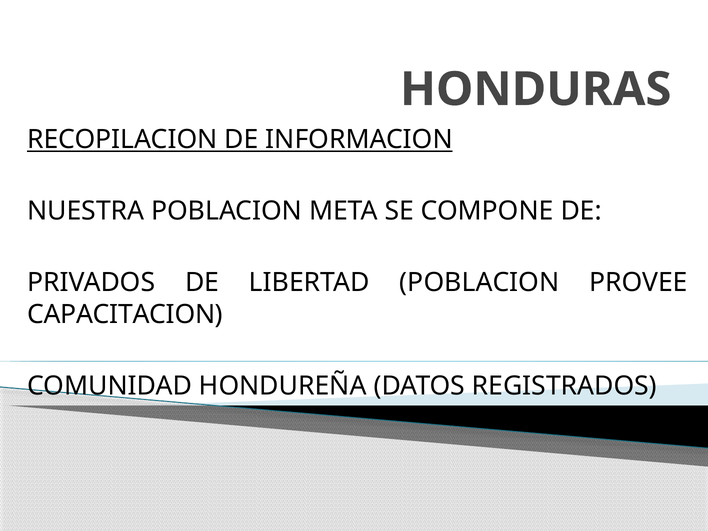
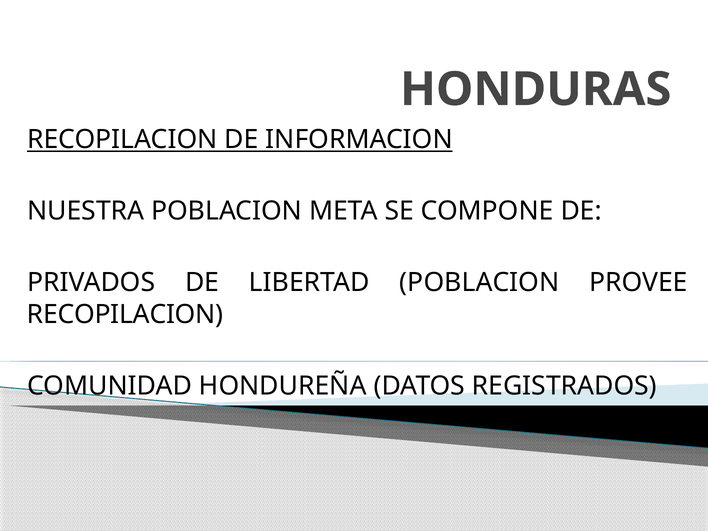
CAPACITACION: CAPACITACION -> RECOPILACION (125, 314)
